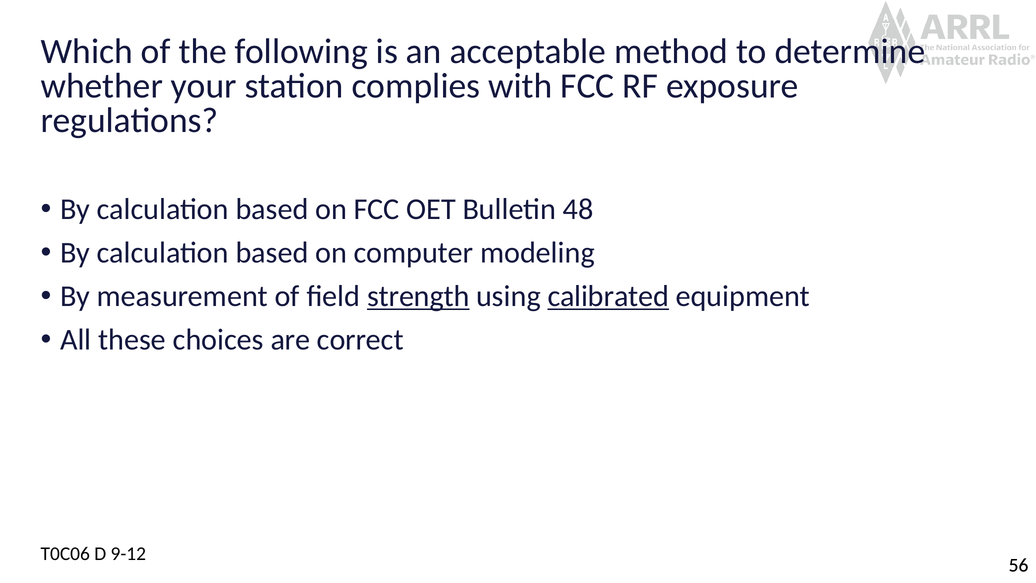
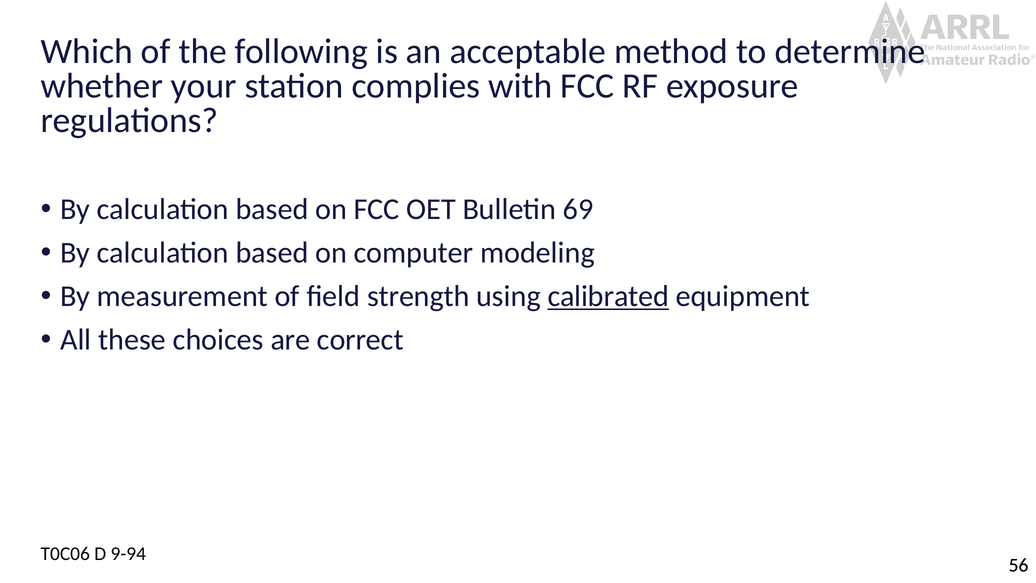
48: 48 -> 69 (578, 209)
strength underline: present -> none (418, 296)
9-12: 9-12 -> 9-94 (128, 554)
